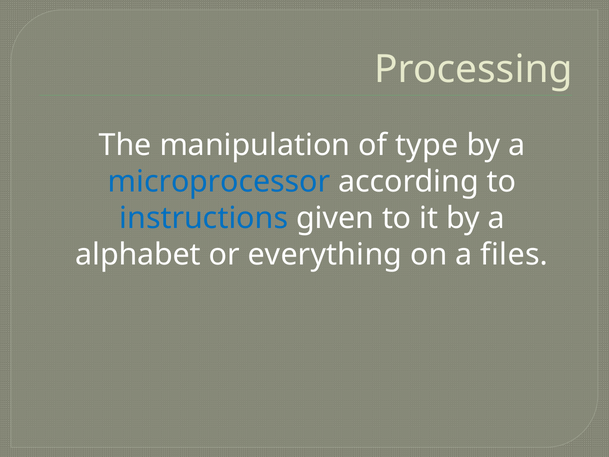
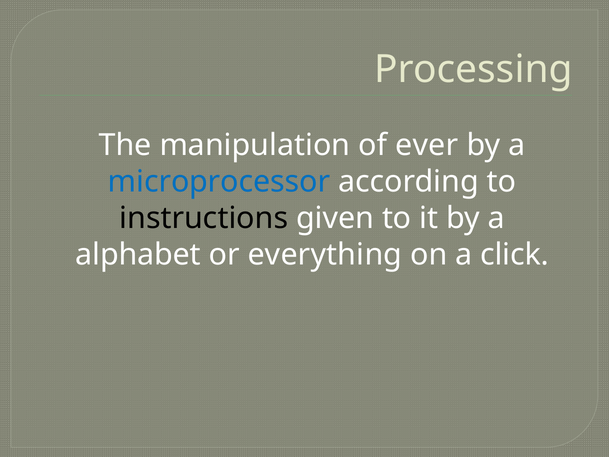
type: type -> ever (427, 145)
instructions colour: blue -> black (204, 218)
files: files -> click (515, 255)
